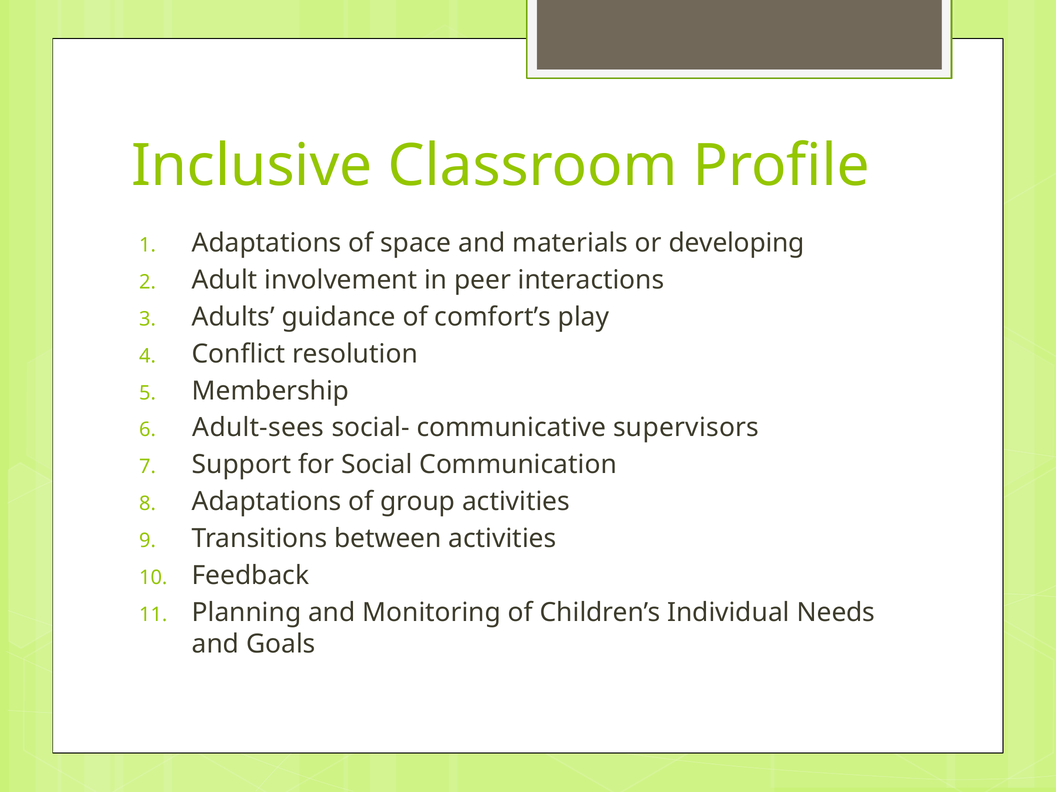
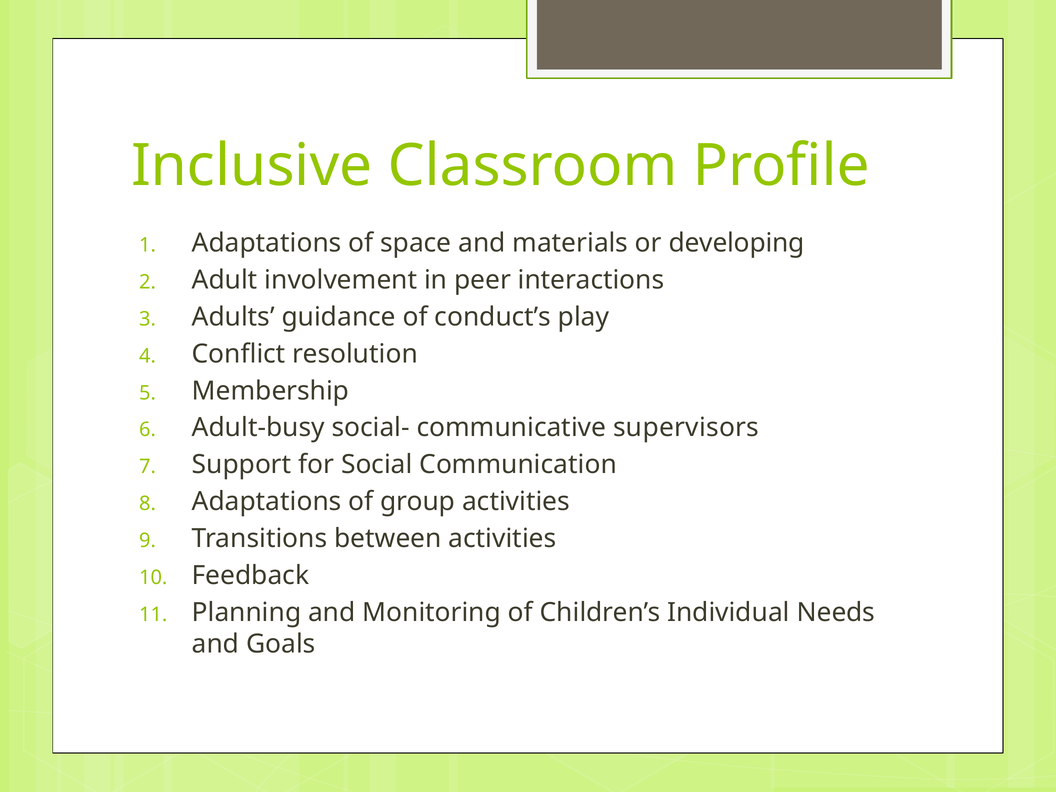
comfort’s: comfort’s -> conduct’s (493, 317)
Adult-sees: Adult-sees -> Adult-busy (258, 428)
